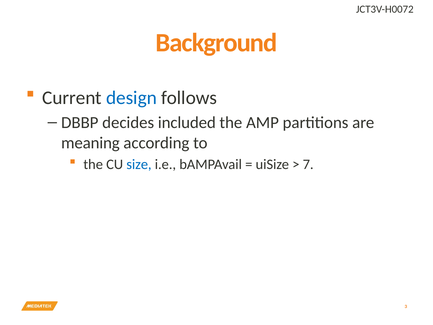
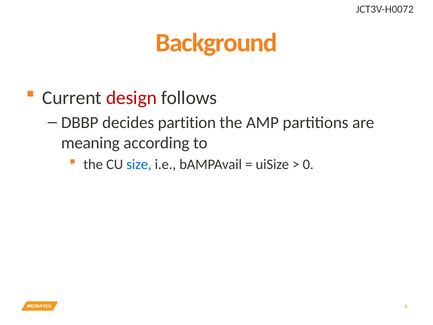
design colour: blue -> red (131, 98)
included: included -> partition (187, 123)
7: 7 -> 0 (308, 164)
